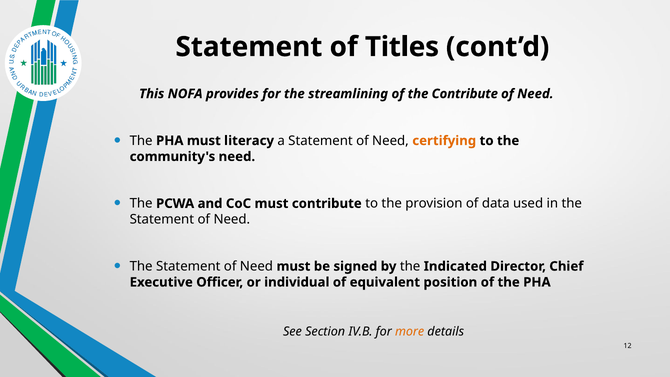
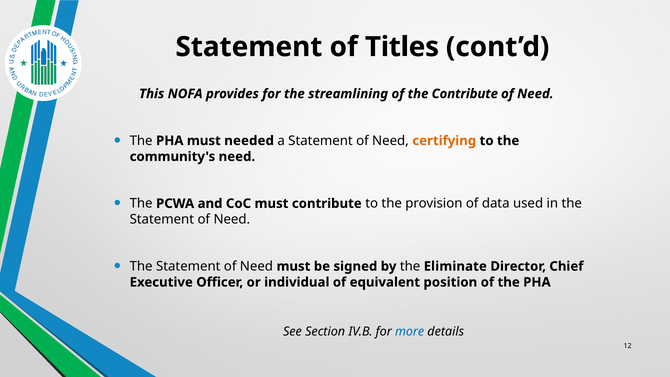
literacy: literacy -> needed (249, 141)
Indicated: Indicated -> Eliminate (455, 266)
more colour: orange -> blue (410, 332)
